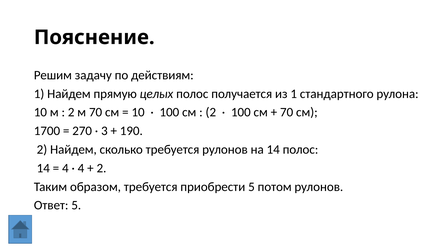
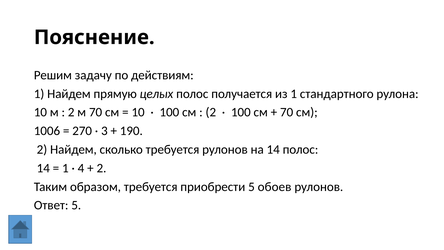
1700: 1700 -> 1006 (47, 131)
4: 4 -> 1 (65, 168)
потом: потом -> обоев (275, 187)
